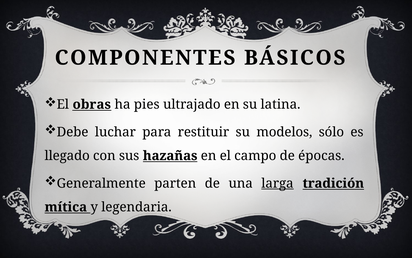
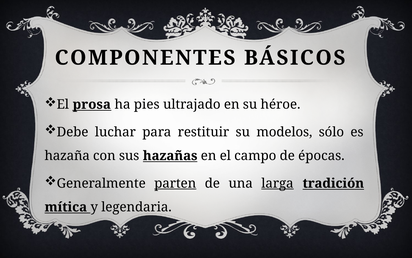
obras: obras -> prosa (92, 104)
latina: latina -> héroe (281, 104)
llegado: llegado -> hazaña (67, 155)
parten underline: none -> present (175, 183)
